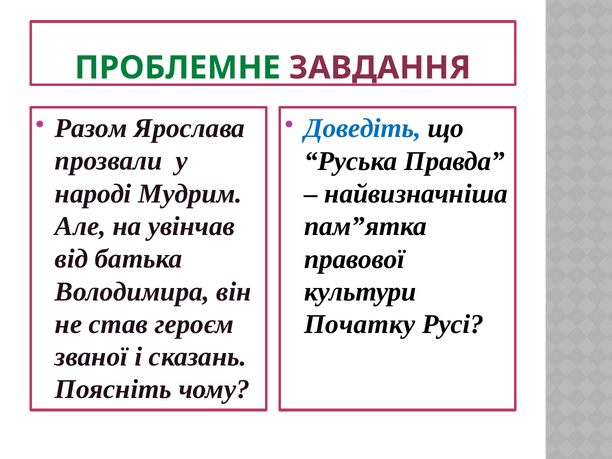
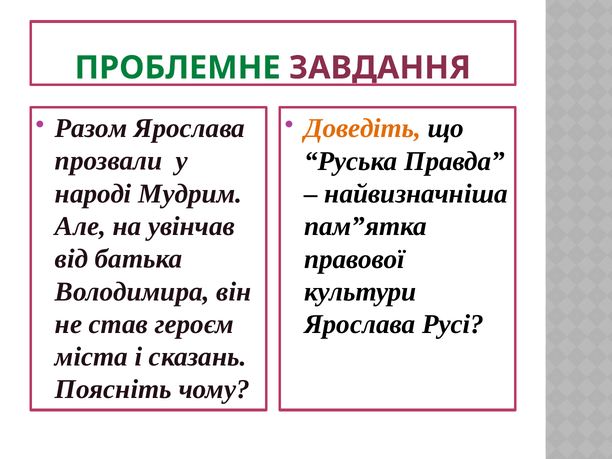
Доведіть colour: blue -> orange (363, 128)
Початку: Початку -> Ярослава (360, 324)
званої: званої -> міста (91, 357)
